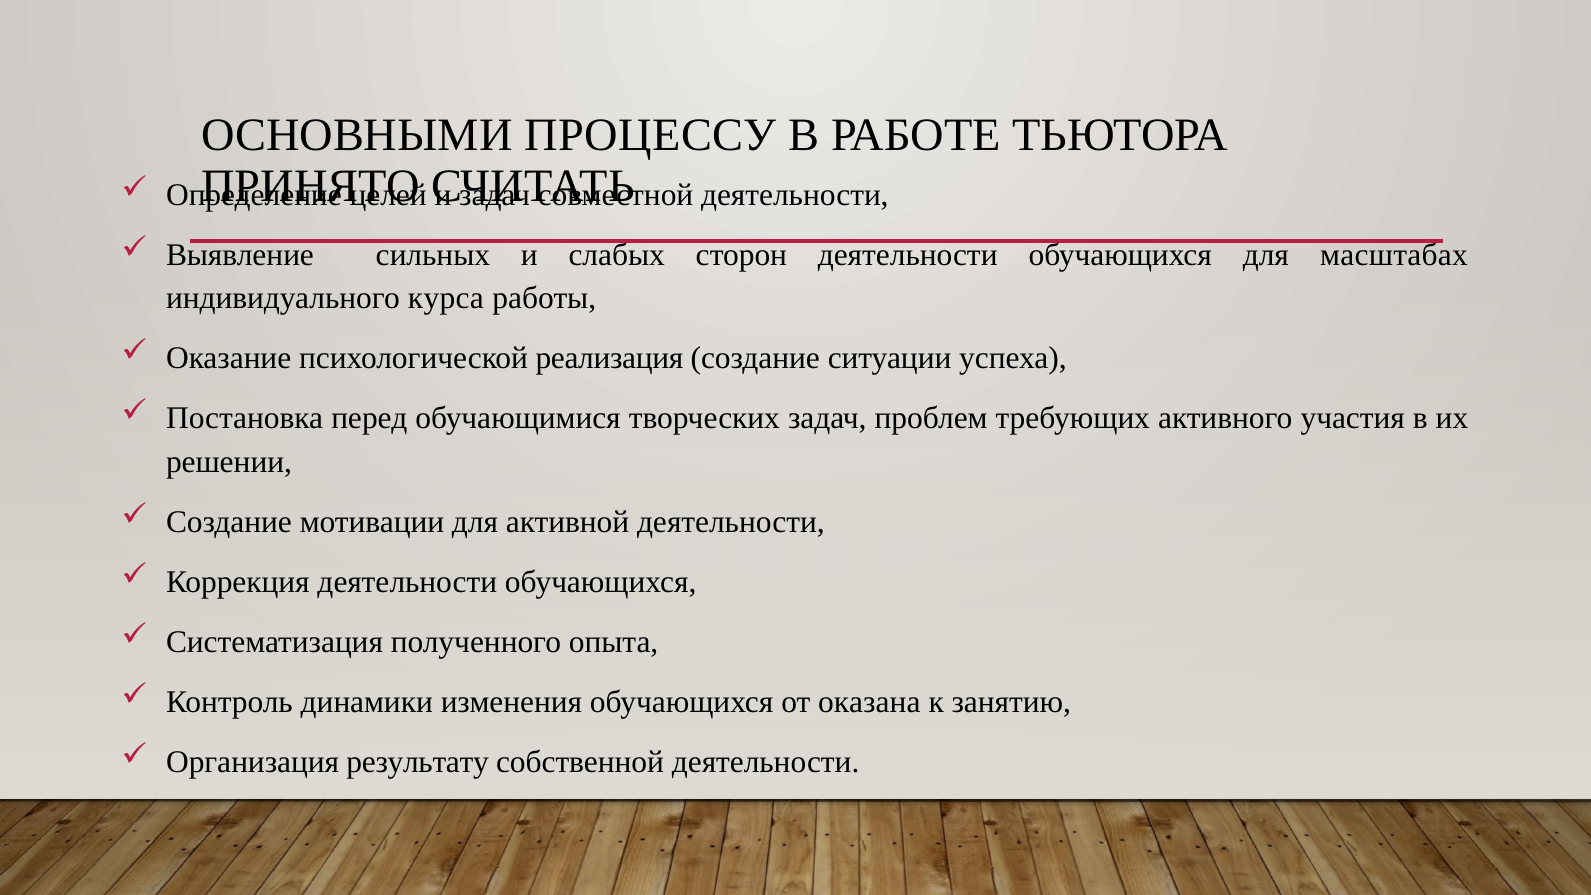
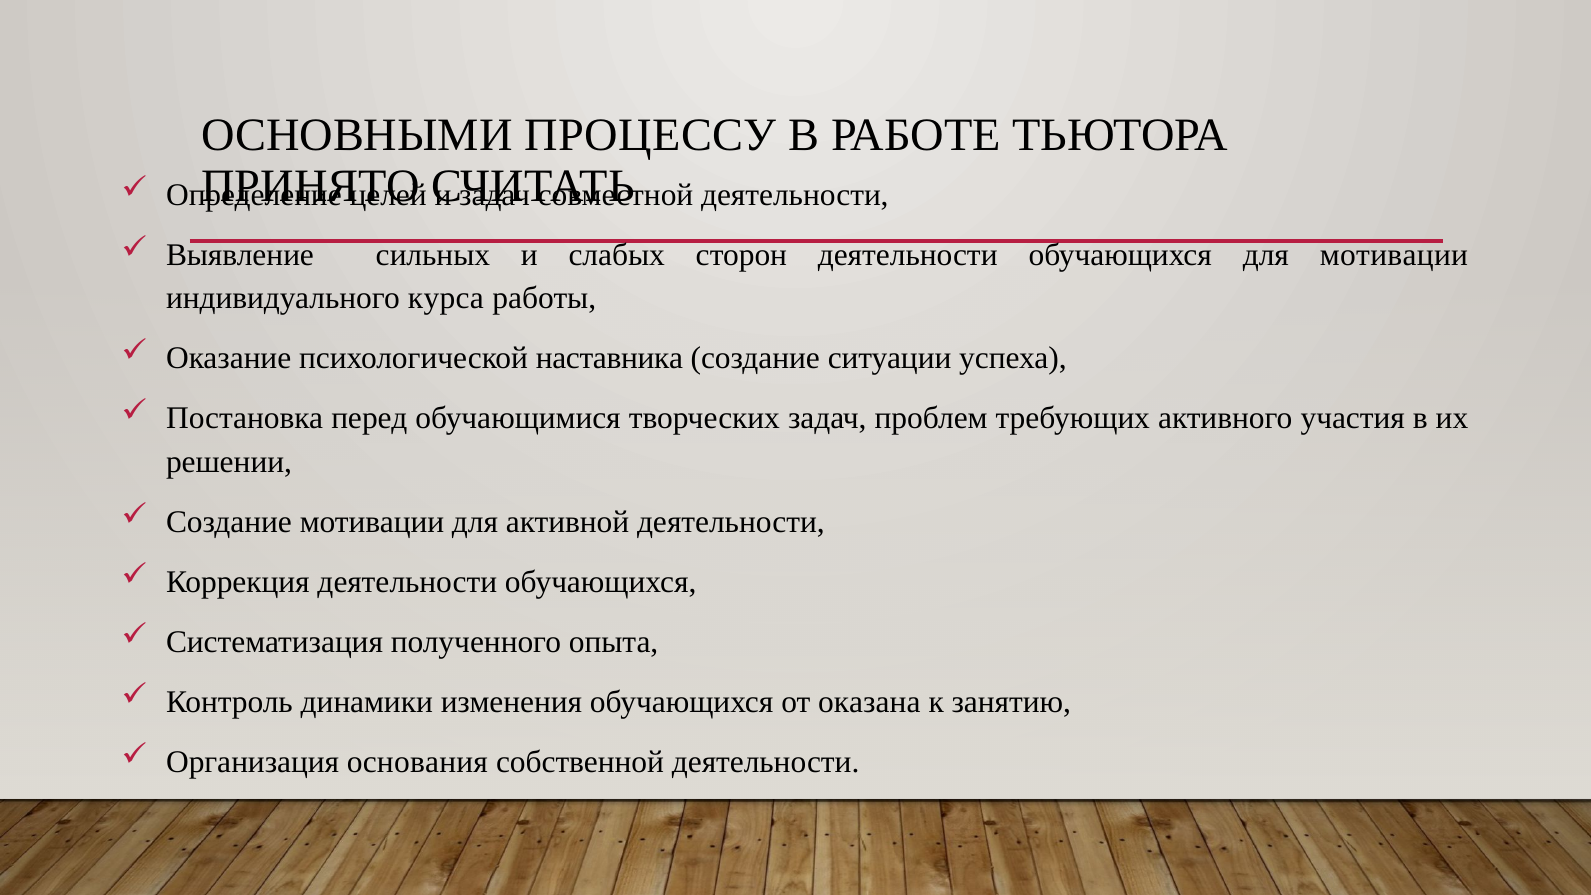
для масштабах: масштабах -> мотивации (1394, 255)
реализация: реализация -> наставника (609, 358)
результату: результату -> основания (417, 762)
